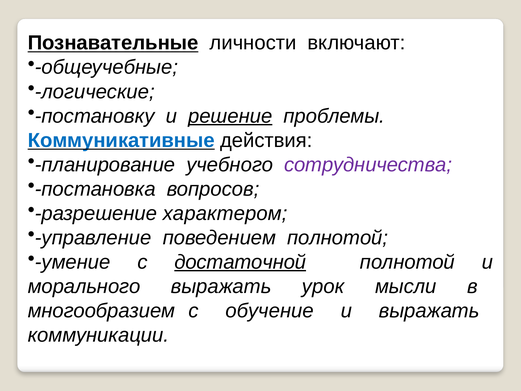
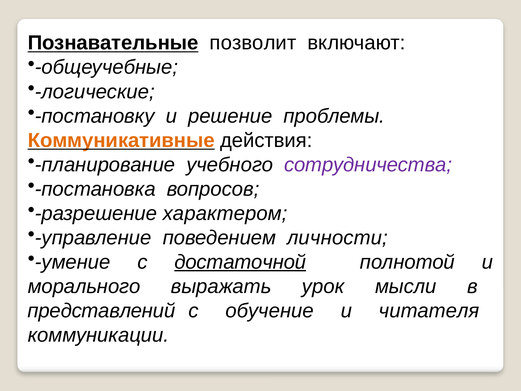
личности: личности -> позволит (253, 43)
решение underline: present -> none (230, 116)
Коммуникативные colour: blue -> orange (121, 140)
поведением полнотой: полнотой -> личности (337, 238)
многообразием: многообразием -> представлений (101, 311)
и выражать: выражать -> читателя (429, 311)
